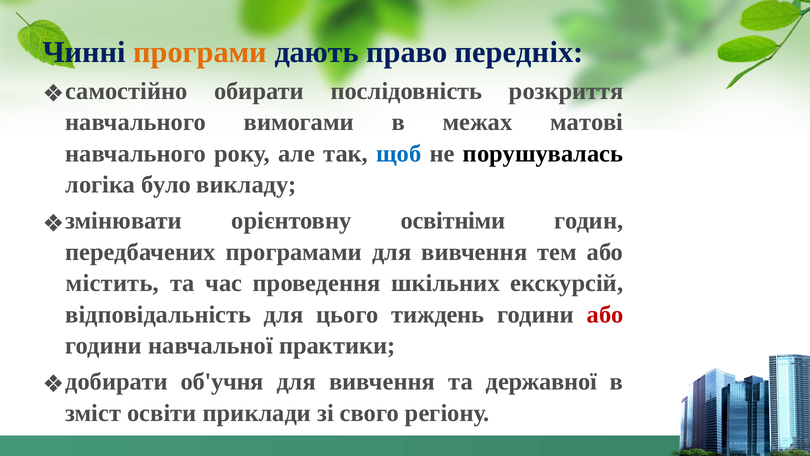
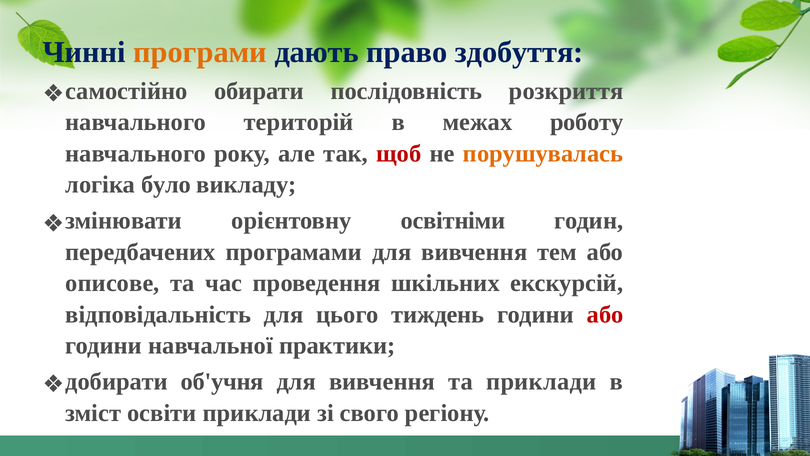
передніх: передніх -> здобуття (519, 52)
вимогами: вимогами -> територій (299, 122)
матові: матові -> роботу (587, 122)
щоб colour: blue -> red (399, 154)
порушувалась colour: black -> orange (543, 154)
містить: містить -> описове (112, 283)
та державної: державної -> приклади (541, 381)
